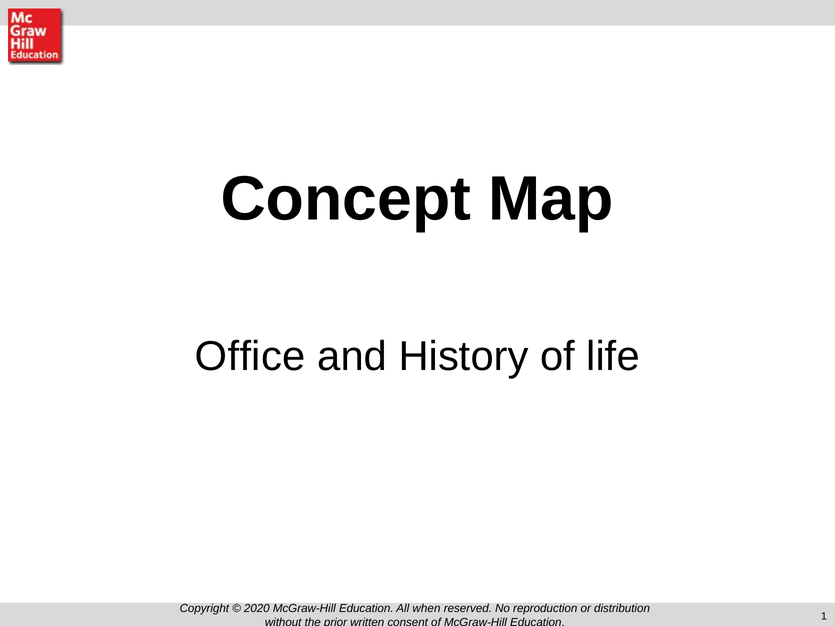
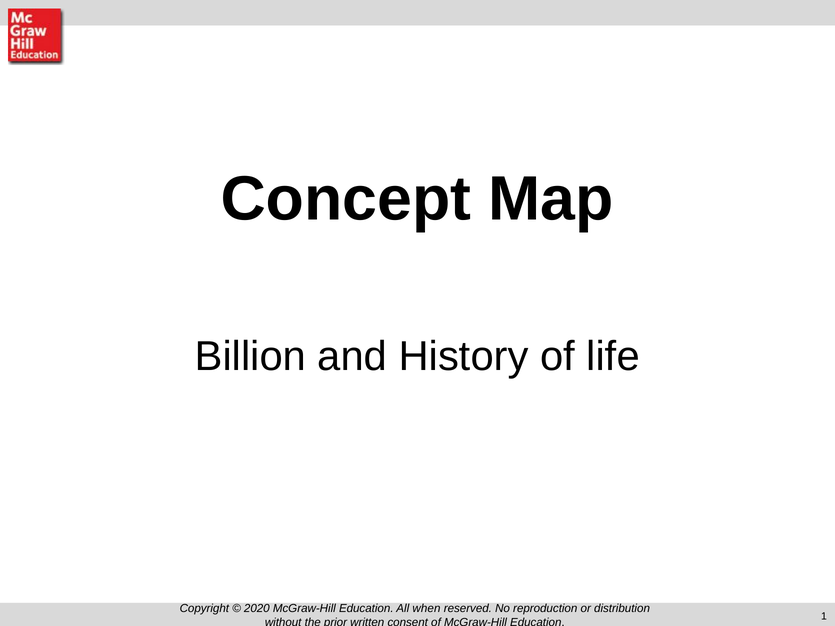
Office: Office -> Billion (250, 356)
